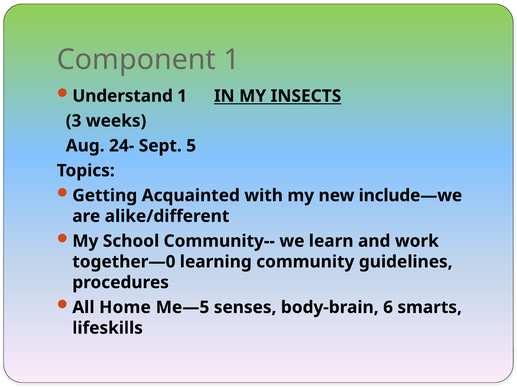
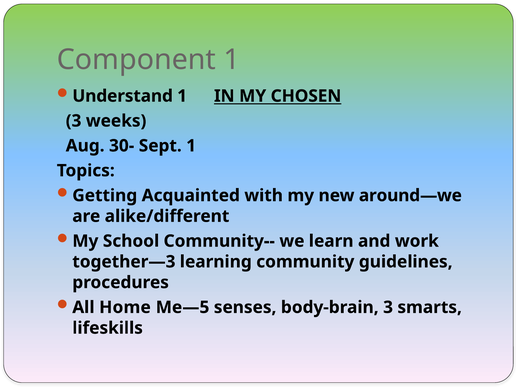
INSECTS: INSECTS -> CHOSEN (306, 96)
24-: 24- -> 30- (122, 146)
Sept 5: 5 -> 1 (191, 146)
include—we: include—we -> around—we (410, 195)
together—0: together—0 -> together—3 (124, 262)
body-brain 6: 6 -> 3 (388, 307)
